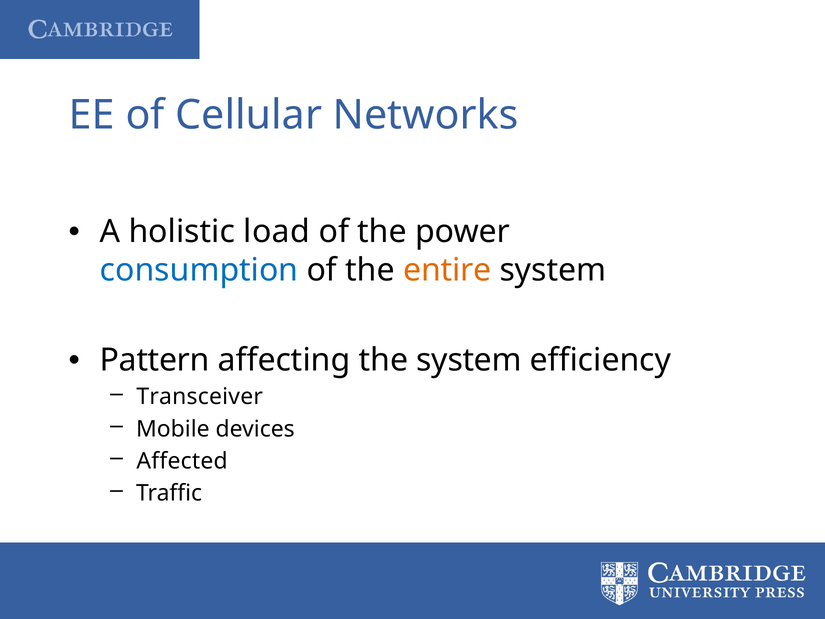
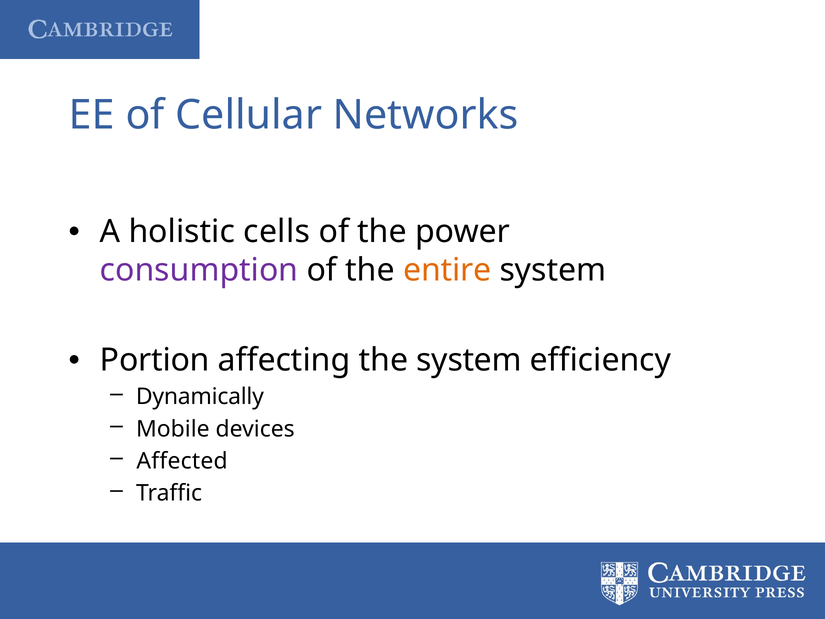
load: load -> cells (277, 231)
consumption colour: blue -> purple (199, 270)
Pattern: Pattern -> Portion (155, 360)
Transceiver: Transceiver -> Dynamically (200, 397)
